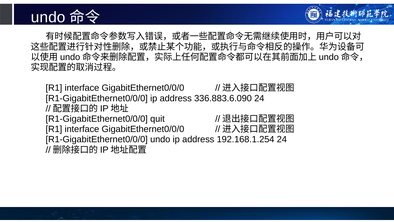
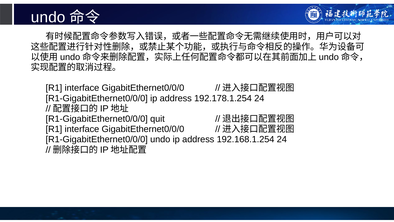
336.883.6.090: 336.883.6.090 -> 192.178.1.254 (223, 98)
